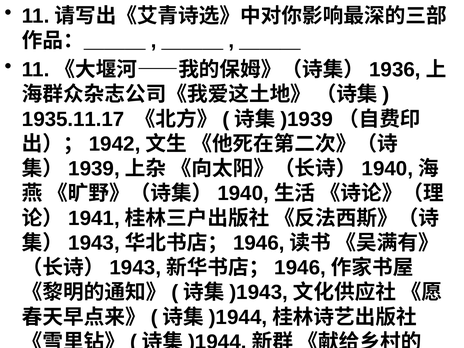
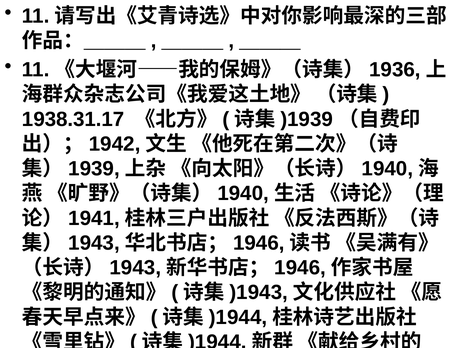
1935.11.17: 1935.11.17 -> 1938.31.17 (73, 119)
